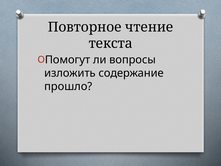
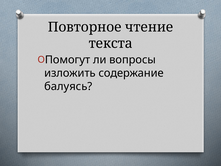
прошло: прошло -> балуясь (68, 86)
